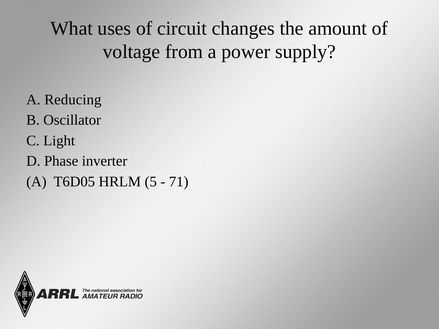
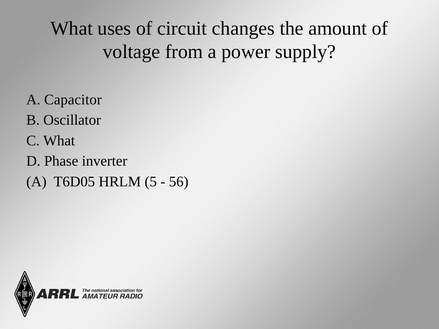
Reducing: Reducing -> Capacitor (73, 100)
C Light: Light -> What (59, 141)
71: 71 -> 56 (179, 182)
